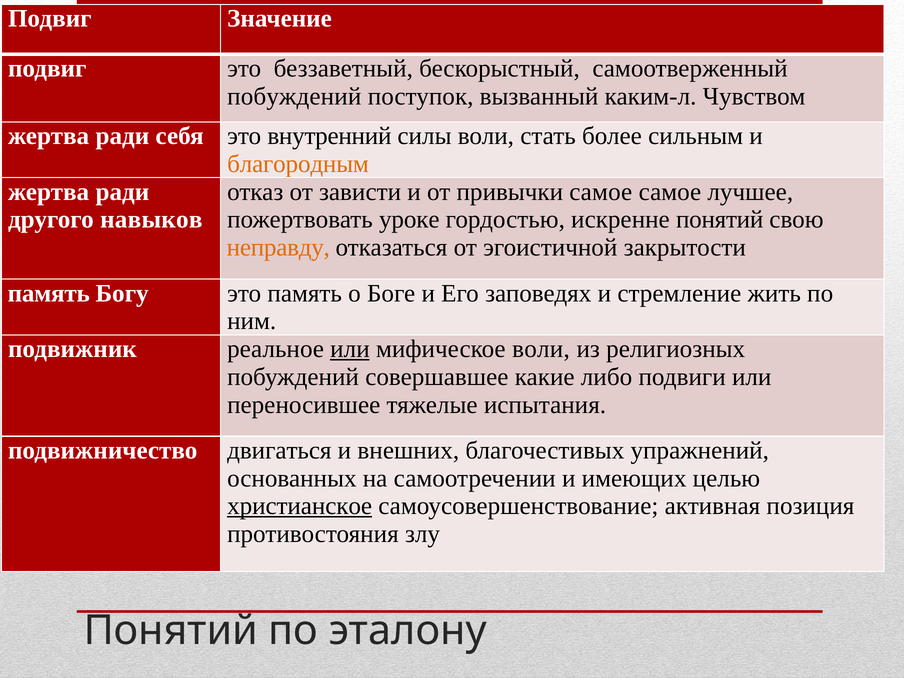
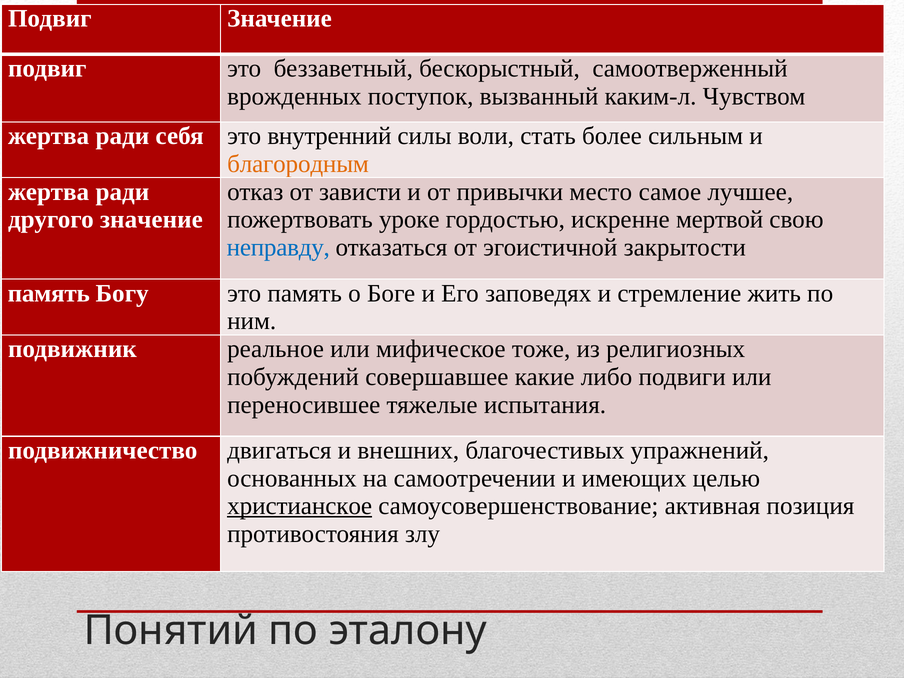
побуждений: побуждений -> врожденных (294, 96)
привычки самое: самое -> место (601, 192)
другого навыков: навыков -> значение (151, 220)
искренне понятий: понятий -> мертвой (720, 220)
неправду colour: orange -> blue (278, 248)
или underline: present -> none (350, 349)
мифическое воли: воли -> тоже (541, 349)
